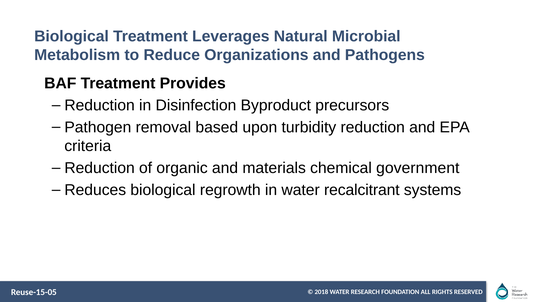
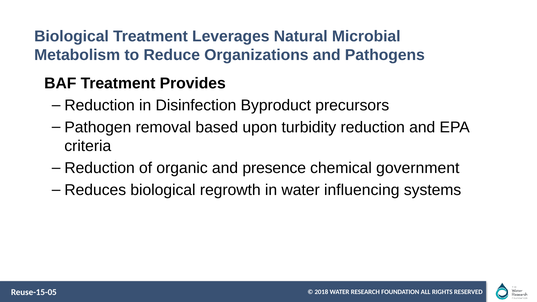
materials: materials -> presence (274, 168)
recalcitrant: recalcitrant -> influencing (362, 190)
